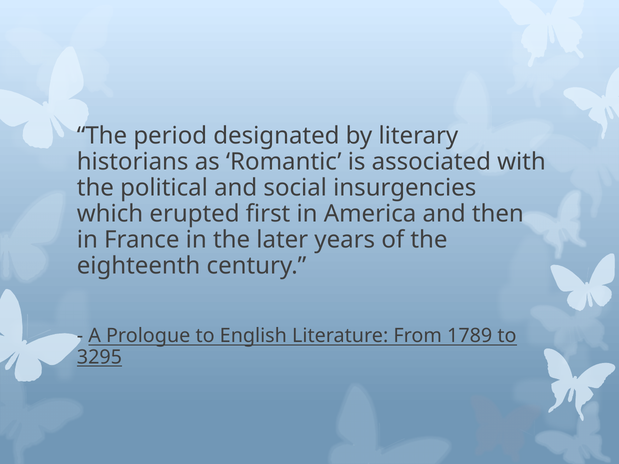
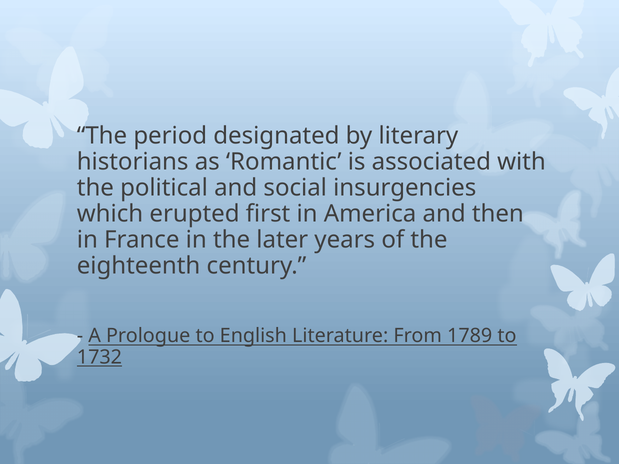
3295: 3295 -> 1732 (99, 357)
